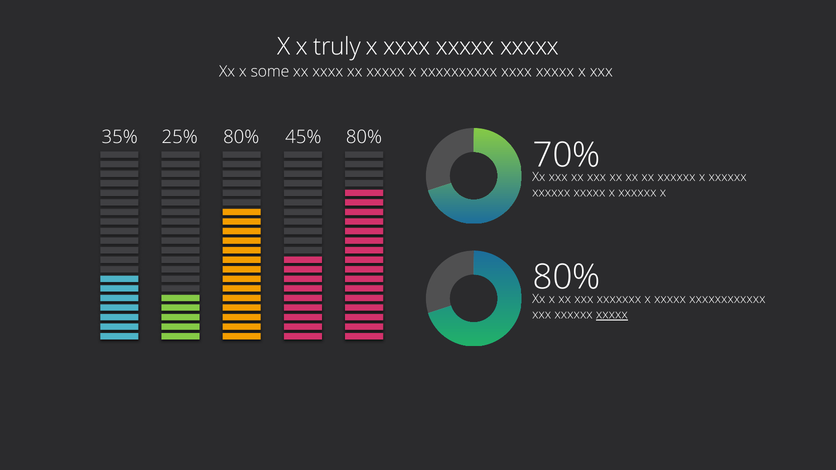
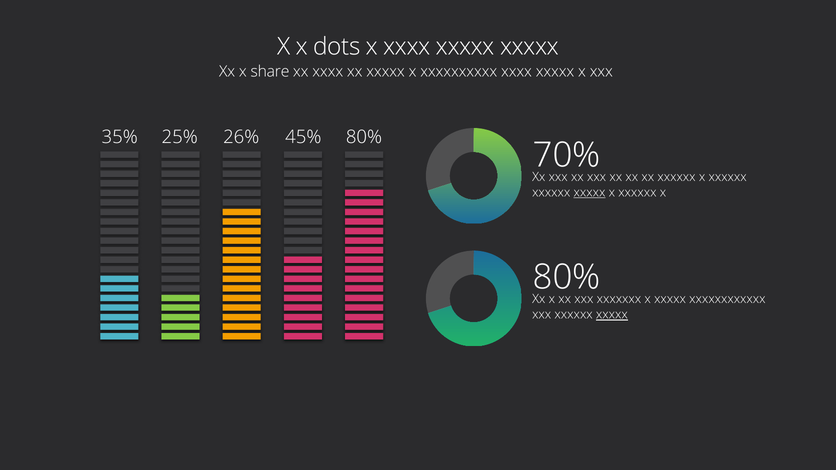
truly: truly -> dots (337, 47)
some: some -> share (270, 72)
25% 80%: 80% -> 26% (241, 137)
xxxxx underline: none -> present (589, 192)
